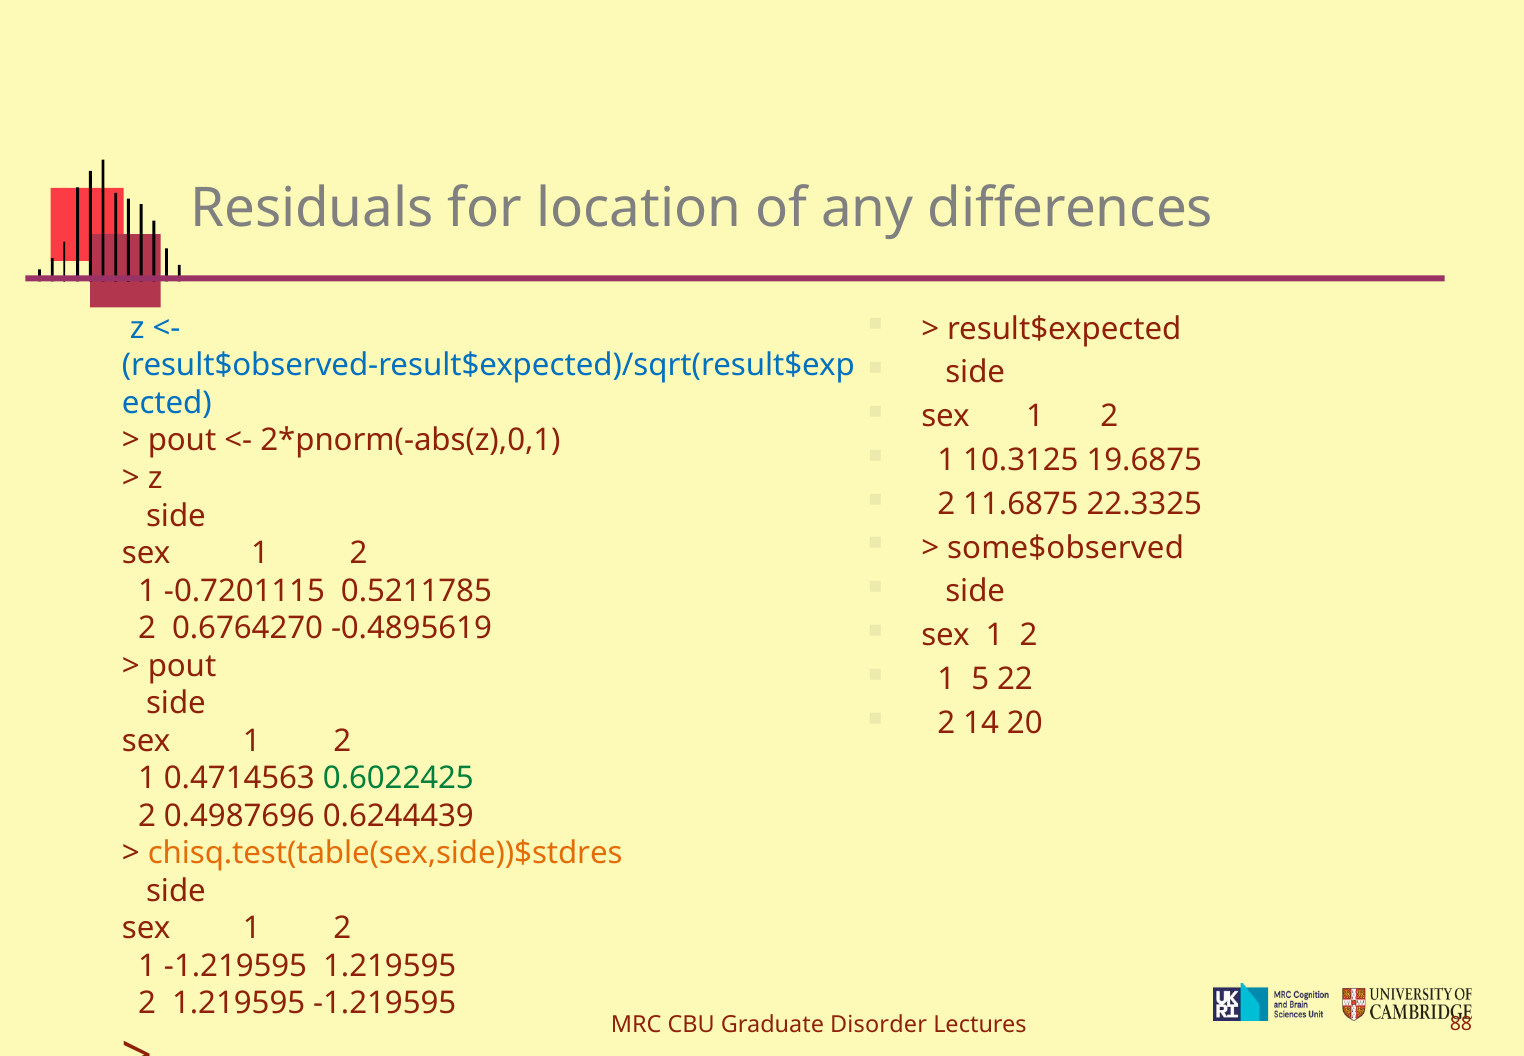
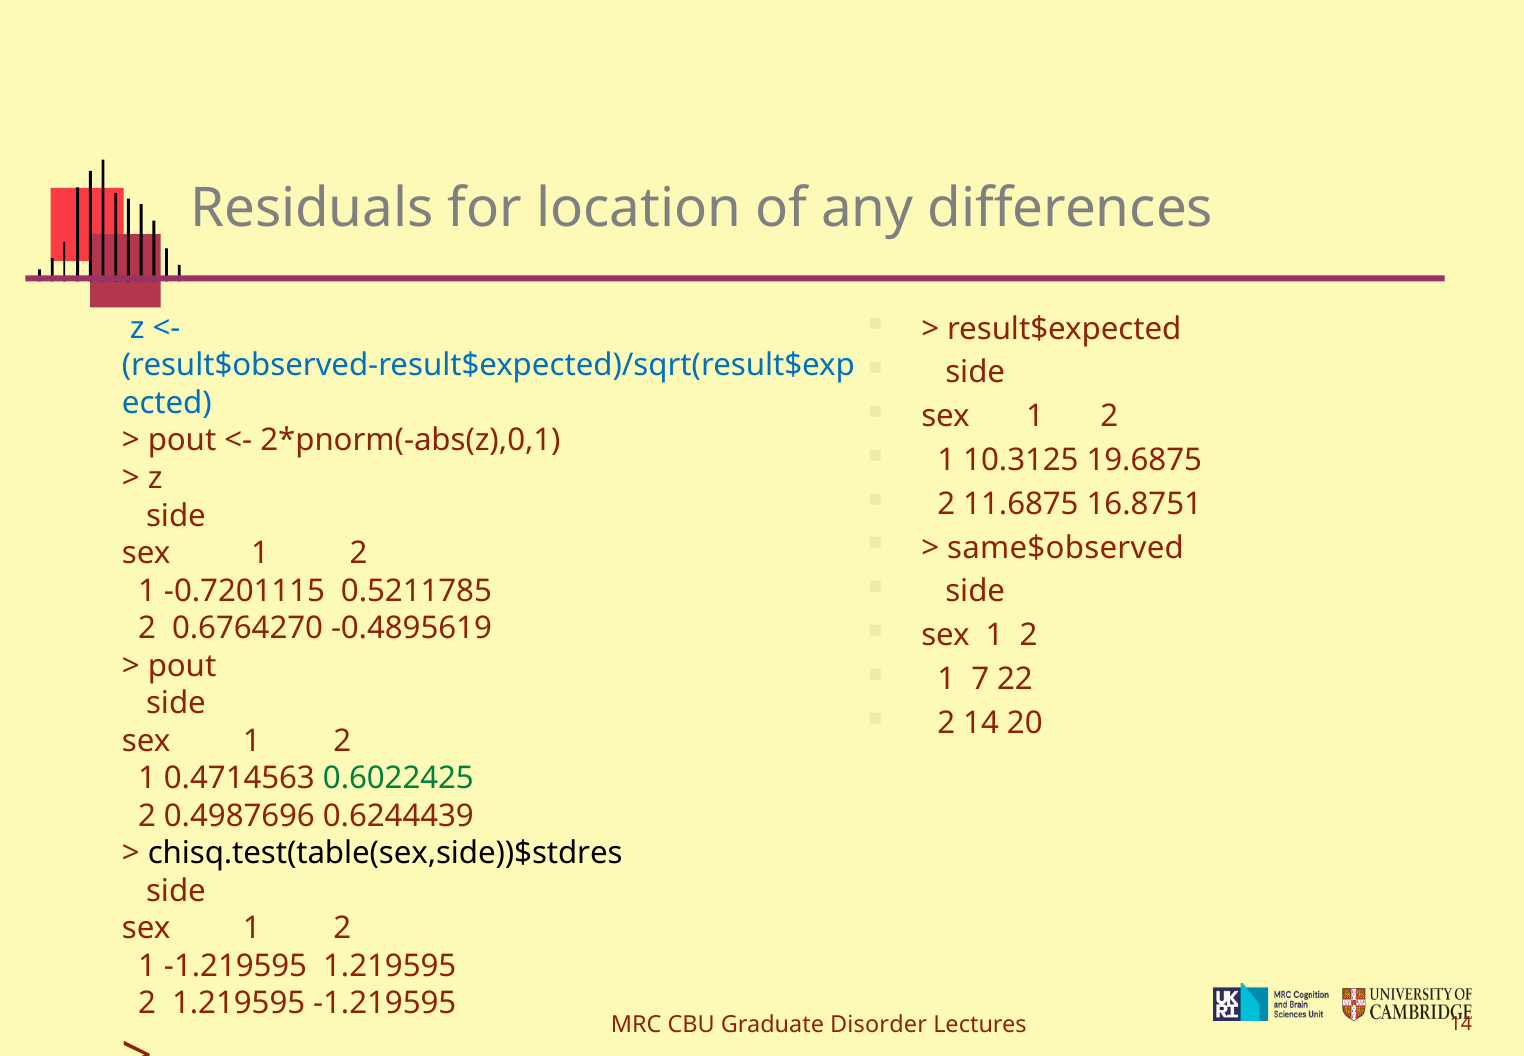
22.3325: 22.3325 -> 16.8751 (1144, 504)
some$observed: some$observed -> same$observed (1065, 547)
5: 5 -> 7 (980, 679)
chisq.test(table(sex,side))$stdres colour: orange -> black (385, 853)
Lectures 88: 88 -> 14 (1461, 1023)
